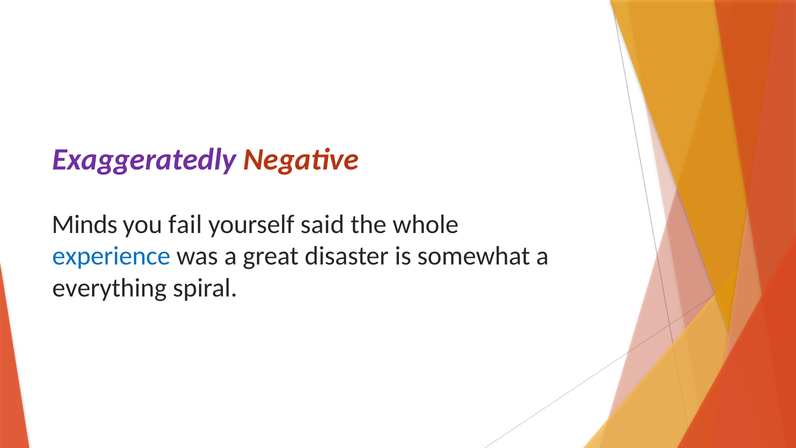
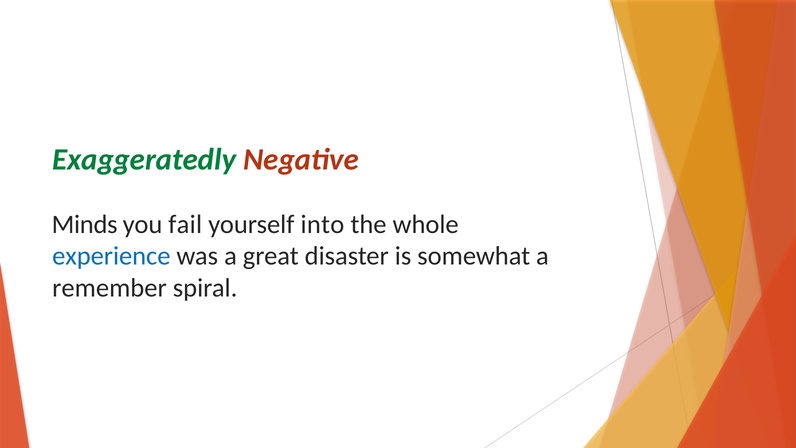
Exaggeratedly colour: purple -> green (144, 159)
said: said -> into (322, 224)
everything: everything -> remember (109, 288)
